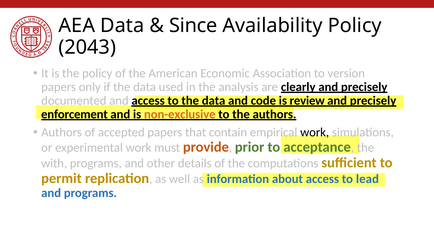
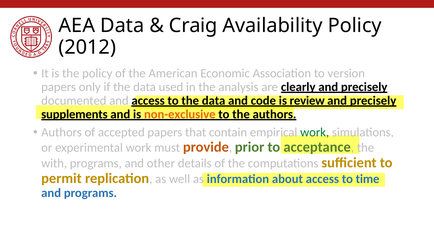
Since: Since -> Craig (193, 26)
2043: 2043 -> 2012 (87, 47)
enforcement: enforcement -> supplements (74, 114)
work colour: black -> green (315, 132)
lead: lead -> time (368, 179)
